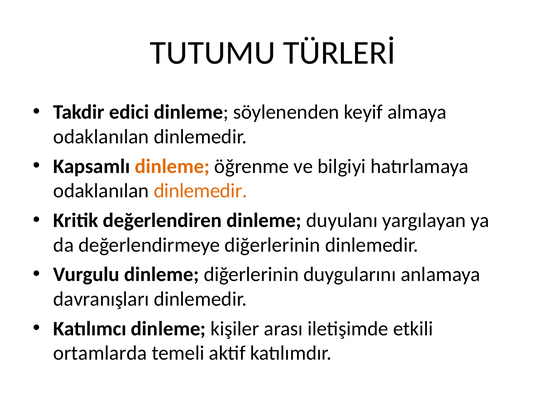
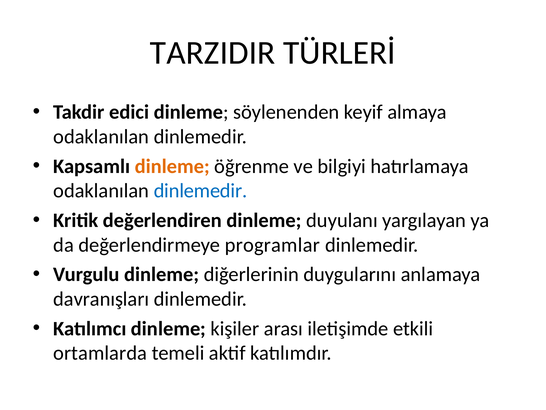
TUTUMU: TUTUMU -> TARZIDIR (213, 53)
dinlemedir colour: orange -> blue (200, 191)
değerlendirmeye diğerlerinin: diğerlerinin -> programlar (272, 245)
